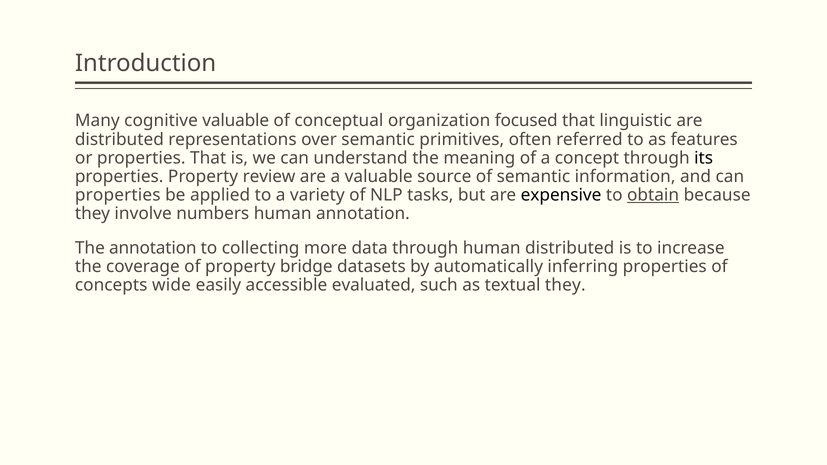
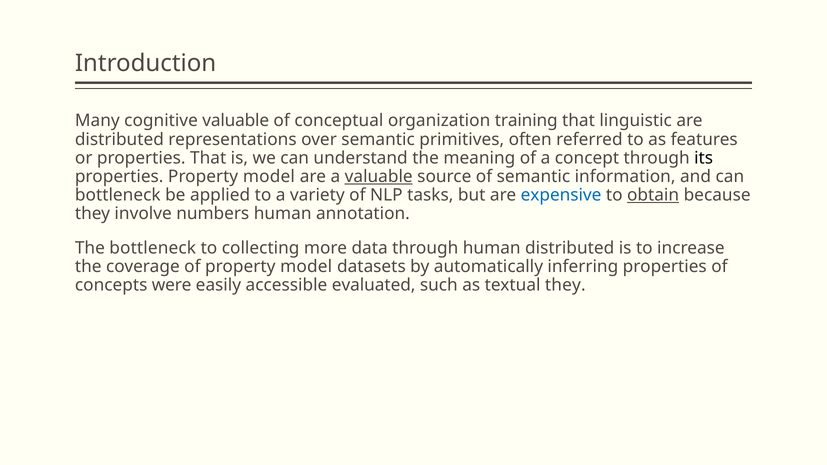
focused: focused -> training (526, 121)
properties Property review: review -> model (269, 177)
valuable underline: none -> present (379, 177)
properties: properties -> bottleneck (118, 195)
expensive colour: black -> blue (561, 195)
The annotation: annotation -> bottleneck (153, 248)
of property bridge: bridge -> model (306, 267)
wide: wide -> were (172, 285)
